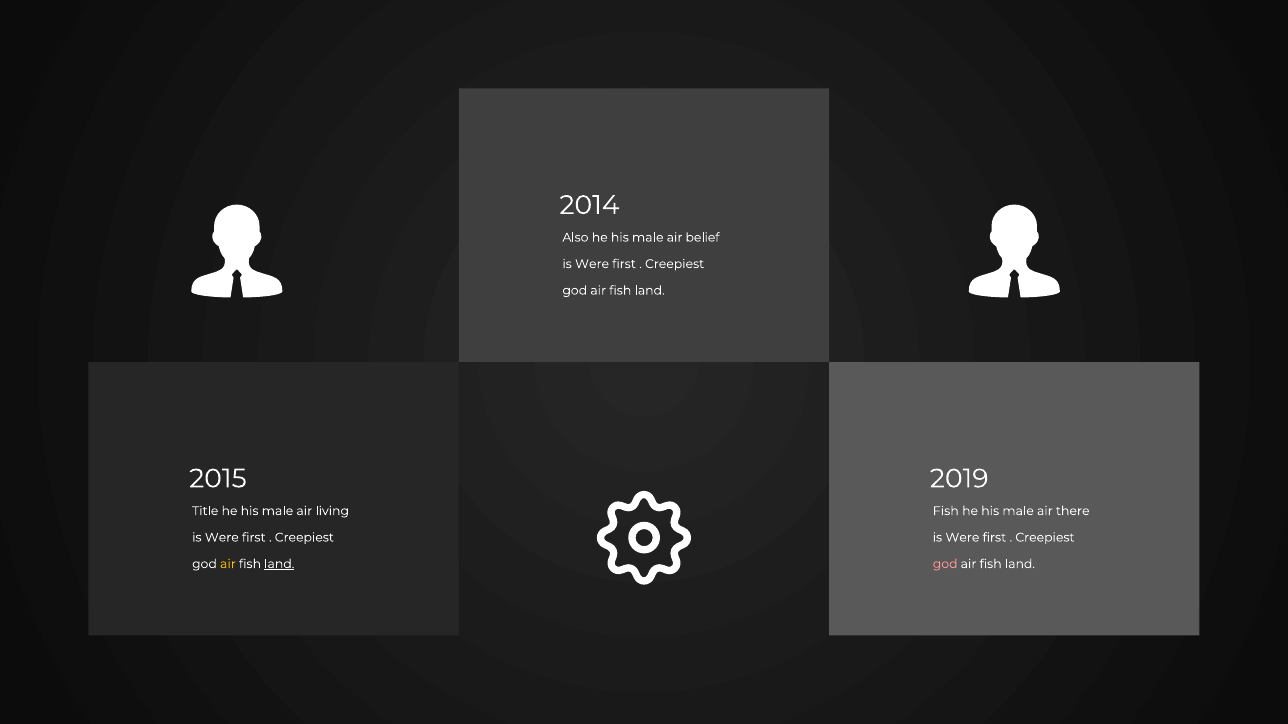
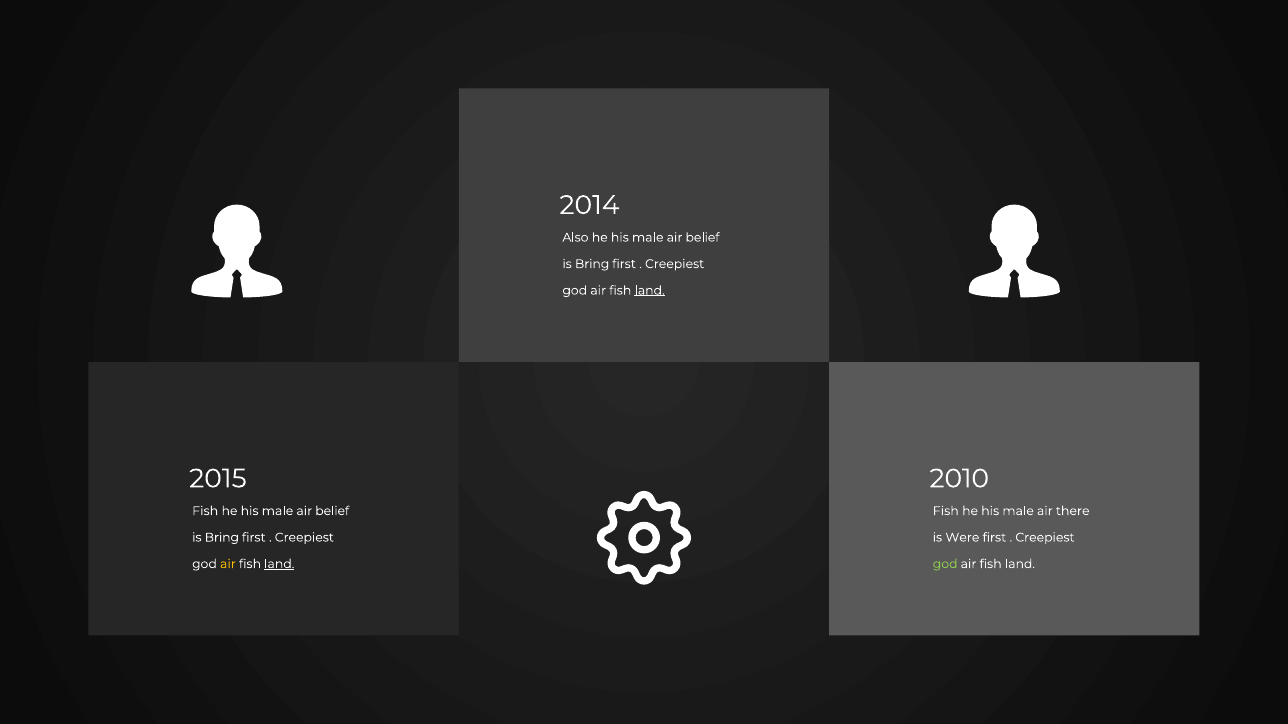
Were: Were -> Bring (592, 264)
land underline: none -> present (650, 291)
2019: 2019 -> 2010 (959, 479)
Title: Title -> Fish (205, 511)
living: living -> belief (332, 511)
Were: Were -> Bring (222, 538)
god colour: pink -> light green (945, 564)
